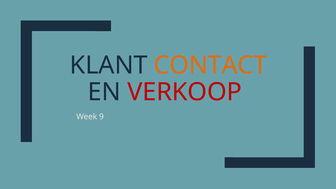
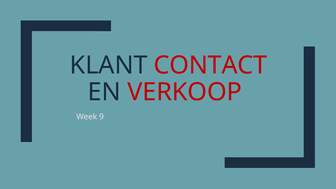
CONTACT colour: orange -> red (210, 65)
